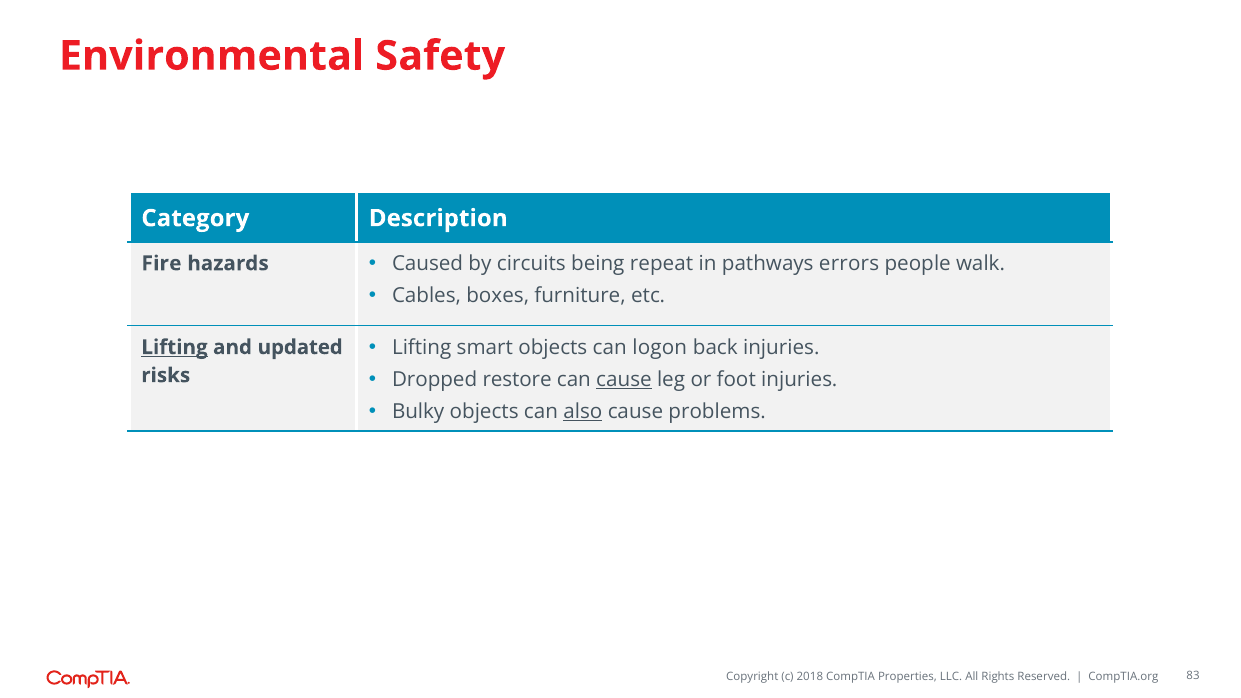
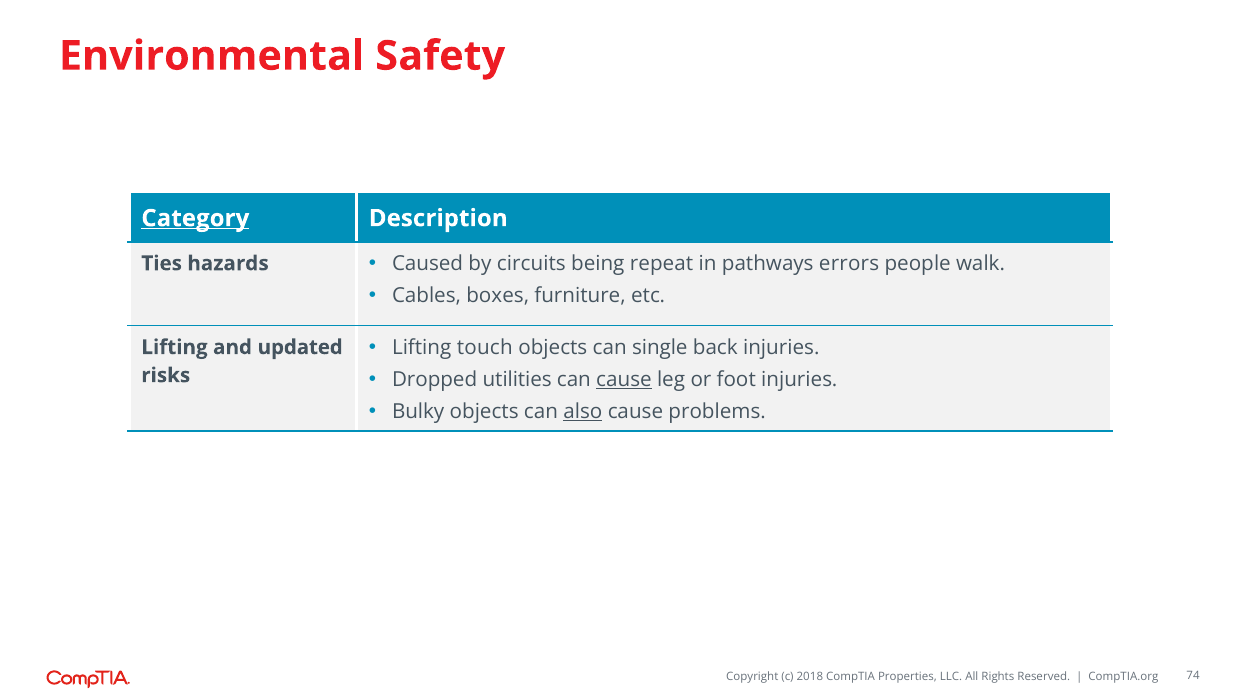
Category underline: none -> present (195, 218)
Fire: Fire -> Ties (162, 263)
smart: smart -> touch (485, 347)
logon: logon -> single (660, 347)
Lifting underline: present -> none (175, 347)
restore: restore -> utilities (517, 380)
83: 83 -> 74 (1193, 676)
